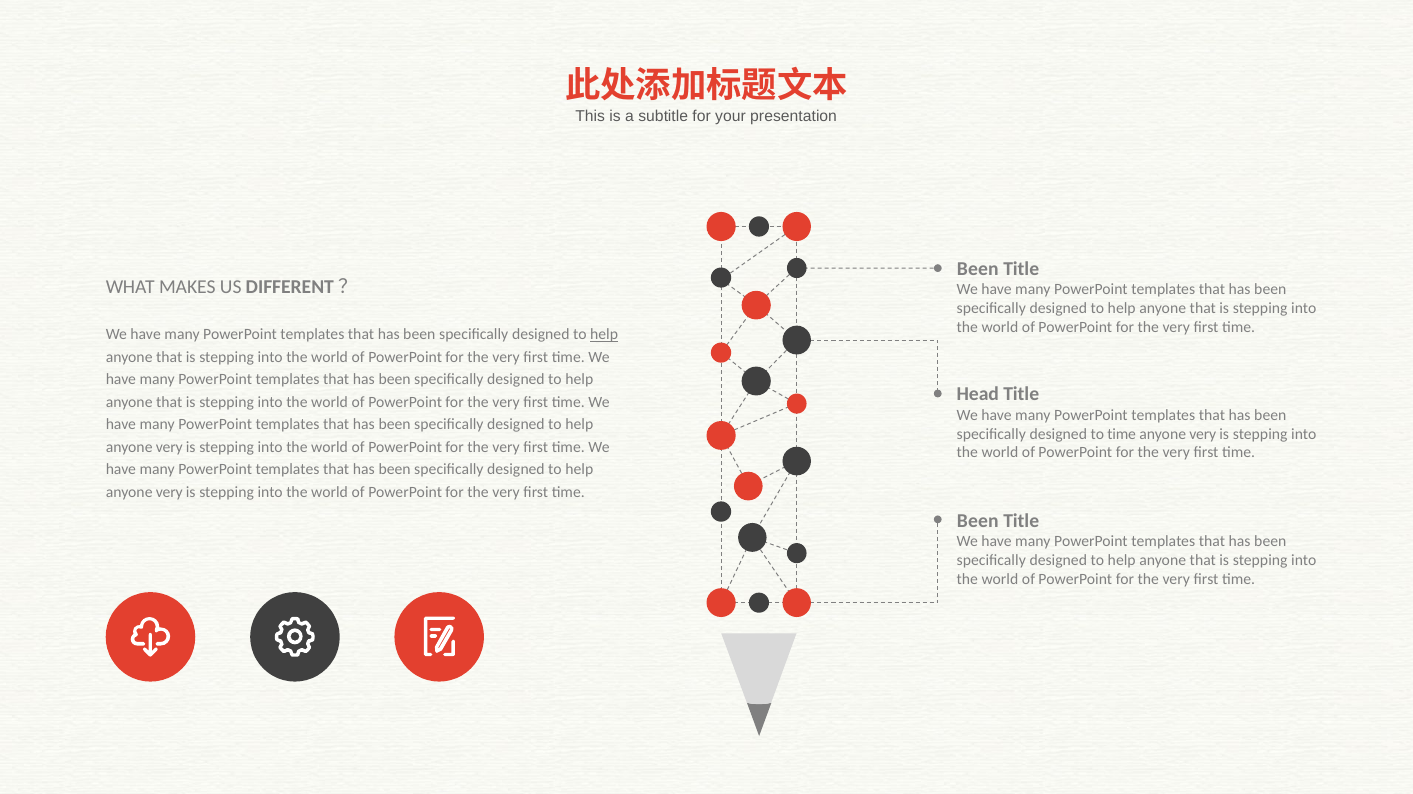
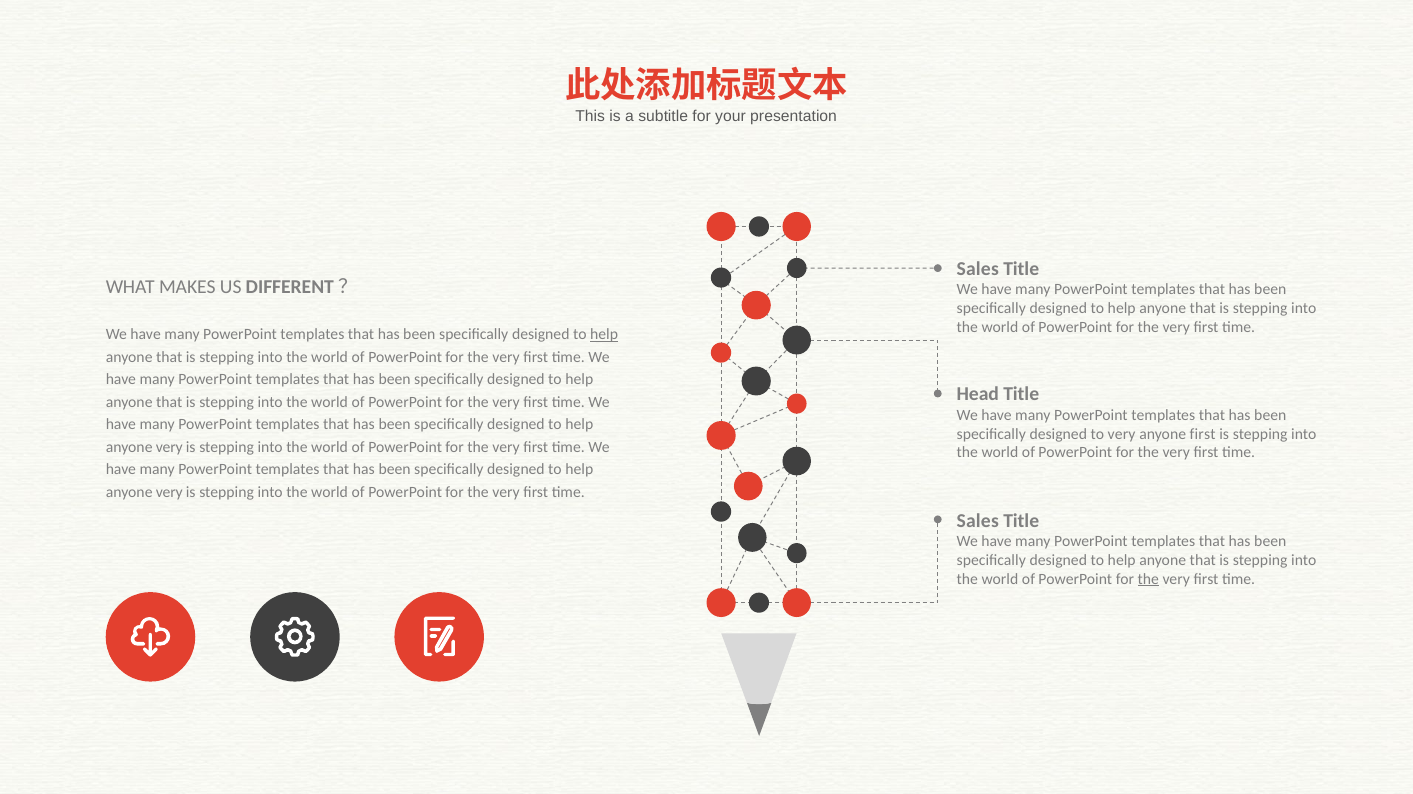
Been: Been -> Sales (978, 269)
to time: time -> very (1122, 434)
very: very -> first (1203, 434)
Been: Been -> Sales (978, 521)
the underline: none -> present (1148, 580)
